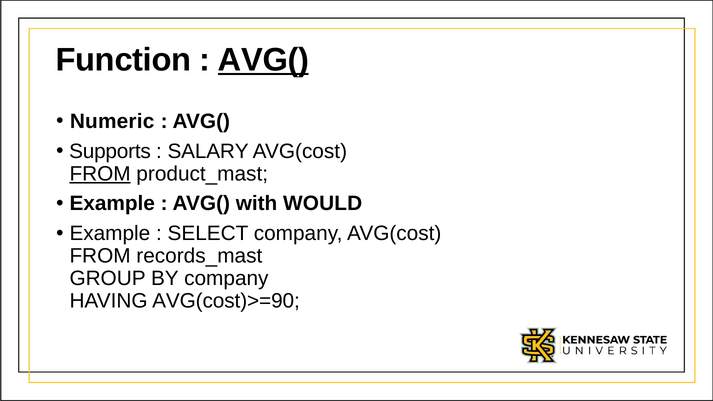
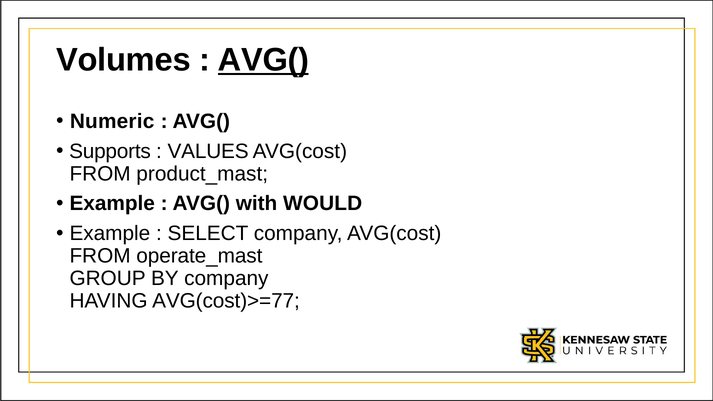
Function: Function -> Volumes (123, 60)
SALARY: SALARY -> VALUES (208, 151)
FROM underline: present -> none (100, 174)
records_mast: records_mast -> operate_mast (199, 256)
AVG(cost)>=90: AVG(cost)>=90 -> AVG(cost)>=77 (226, 301)
